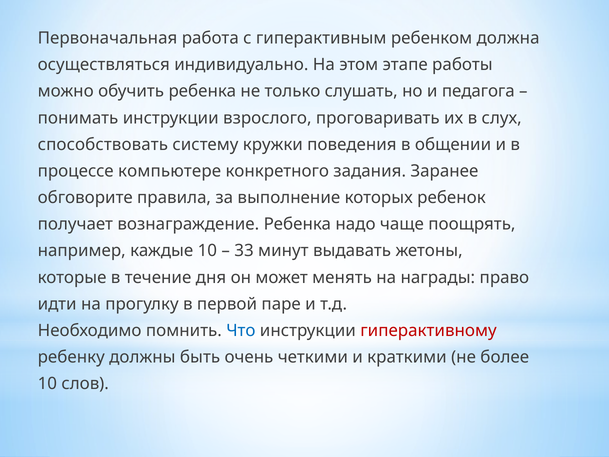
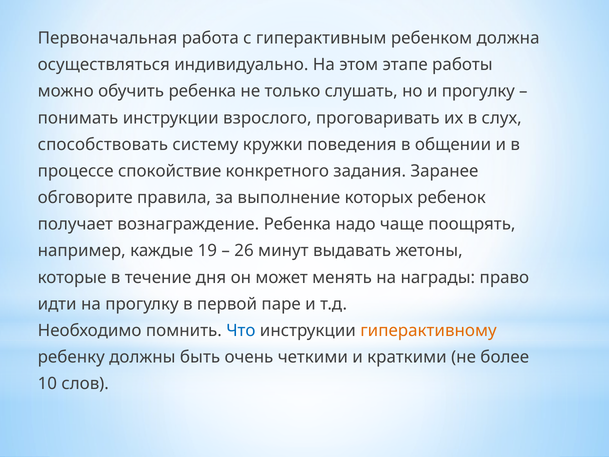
и педагога: педагога -> прогулку (478, 91)
компьютере: компьютере -> спокойствие (170, 171)
каждые 10: 10 -> 19 (207, 251)
33: 33 -> 26 (244, 251)
гиперактивному colour: red -> orange (428, 330)
